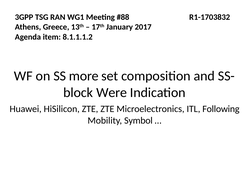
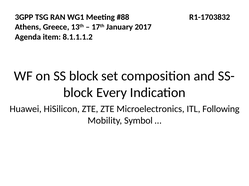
SS more: more -> block (84, 76)
Were: Were -> Every (112, 93)
